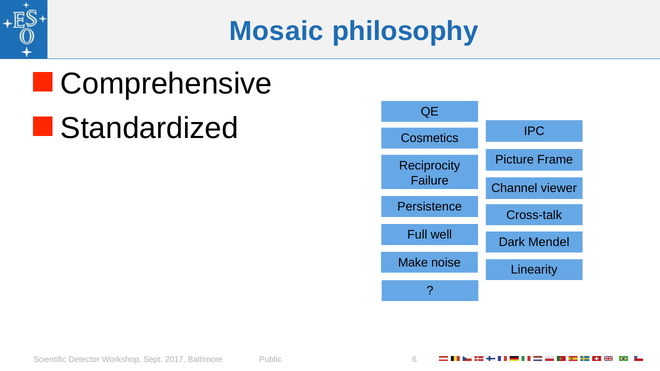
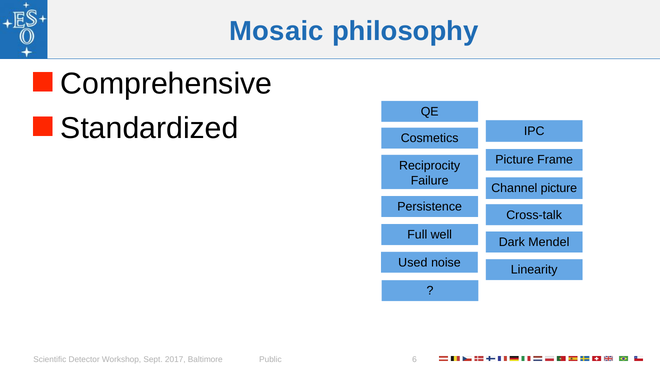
Channel viewer: viewer -> picture (559, 188)
Make: Make -> Used (413, 263)
